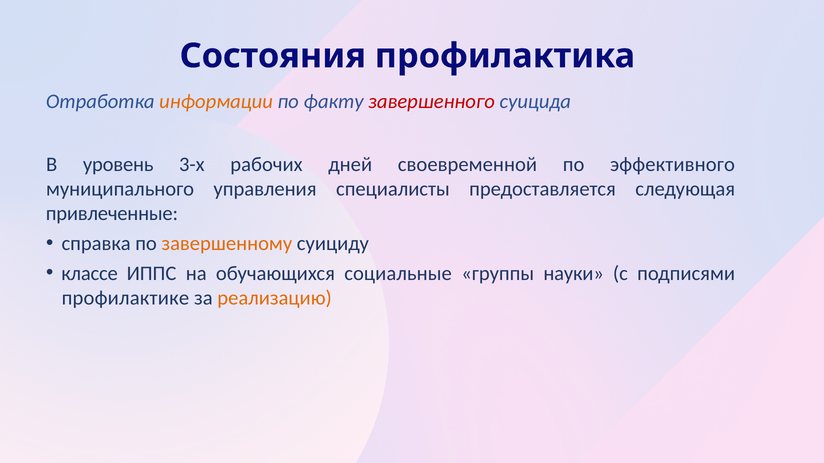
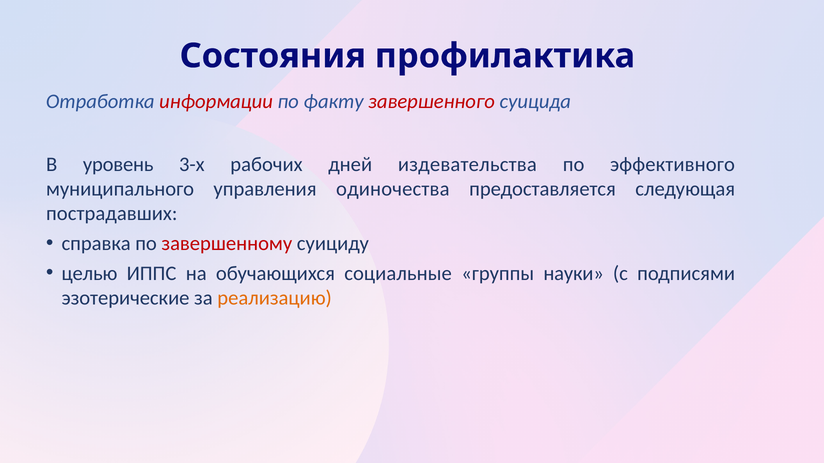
информации colour: orange -> red (216, 101)
своевременной: своевременной -> издевательства (467, 164)
специалисты: специалисты -> одиночества (393, 189)
привлеченные: привлеченные -> пострадавших (112, 214)
завершенному colour: orange -> red (227, 244)
классе: классе -> целью (89, 274)
профилактике: профилактике -> эзотерические (126, 298)
